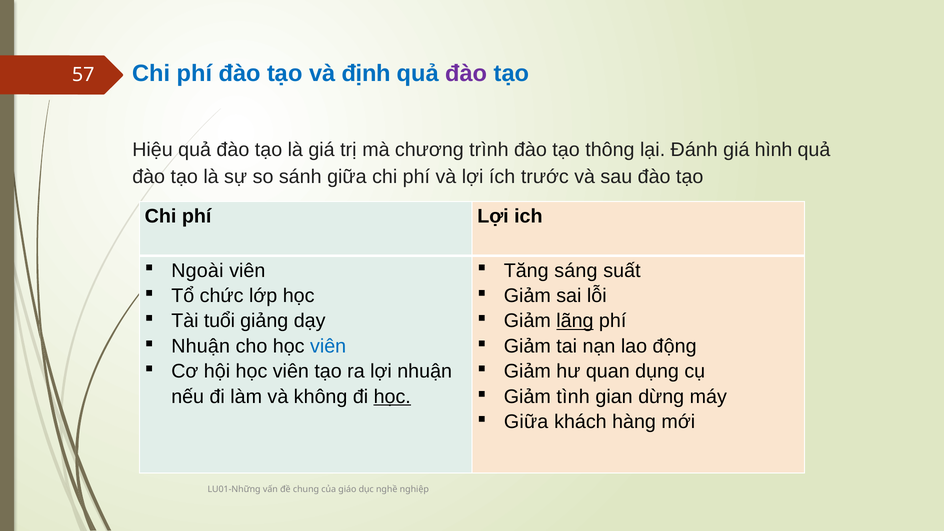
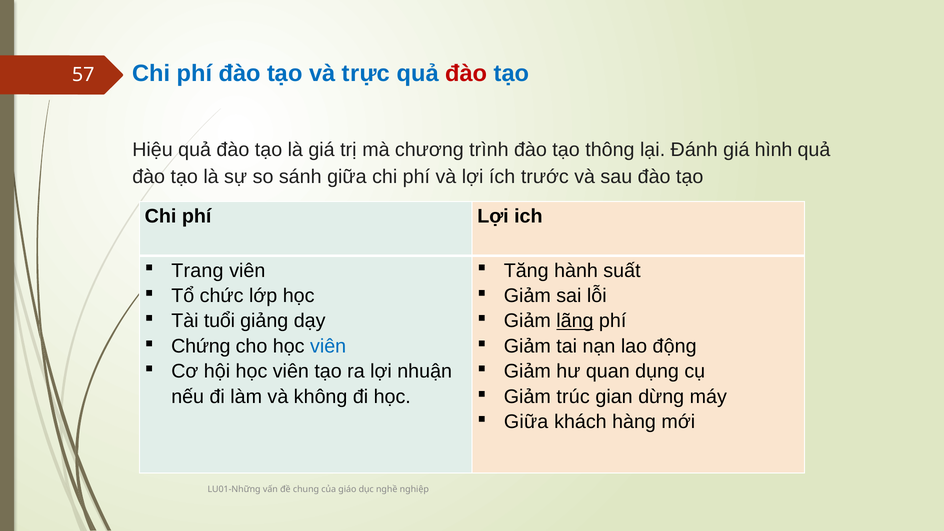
định: định -> trực (366, 74)
đào colour: purple -> red (466, 74)
Ngoài: Ngoài -> Trang (197, 271)
sáng: sáng -> hành (576, 271)
Nhuận: Nhuận -> Chứng (201, 346)
tình: tình -> trúc (573, 397)
học underline: present -> none (392, 397)
